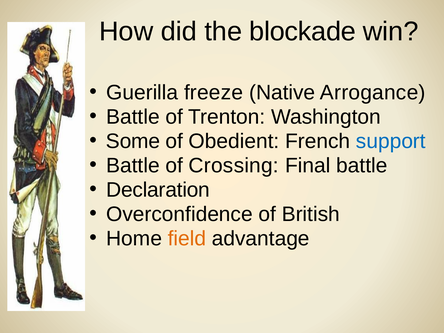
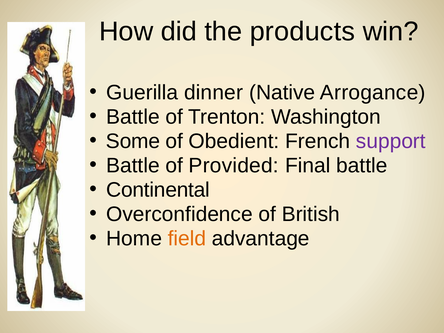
blockade: blockade -> products (302, 31)
freeze: freeze -> dinner (214, 93)
support colour: blue -> purple (391, 141)
Crossing: Crossing -> Provided (234, 166)
Declaration: Declaration -> Continental (158, 190)
